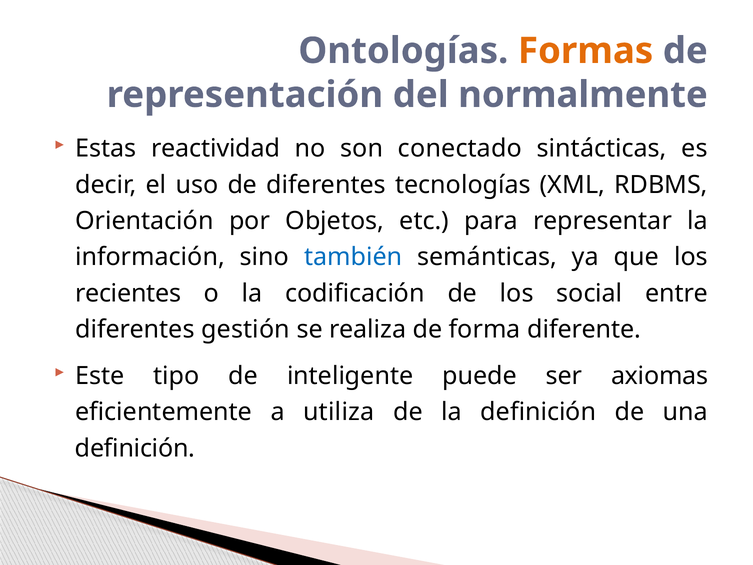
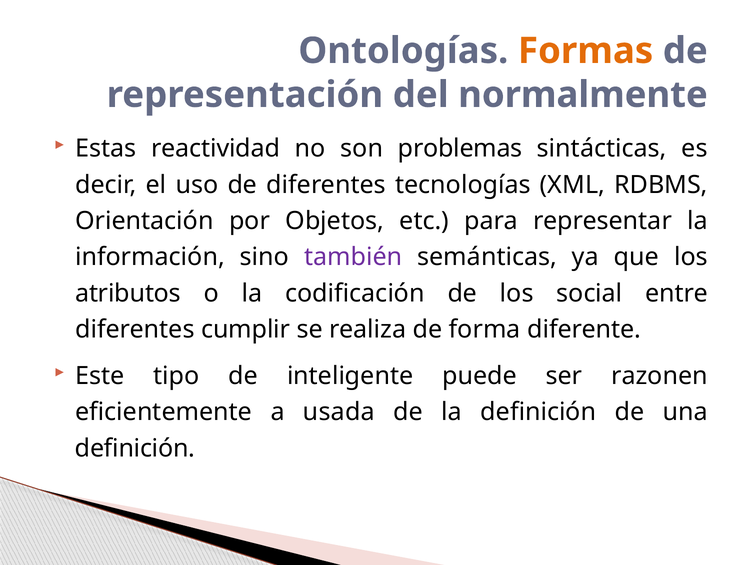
conectado: conectado -> problemas (460, 149)
también colour: blue -> purple (353, 257)
recientes: recientes -> atributos (128, 293)
gestión: gestión -> cumplir (246, 329)
axiomas: axiomas -> razonen (660, 376)
utiliza: utiliza -> usada (339, 412)
